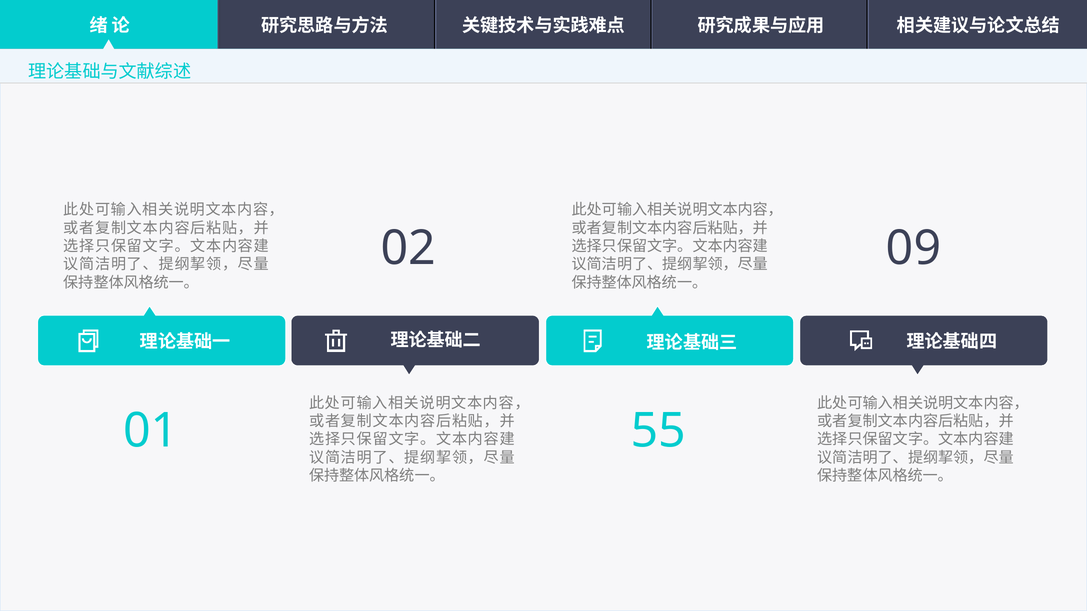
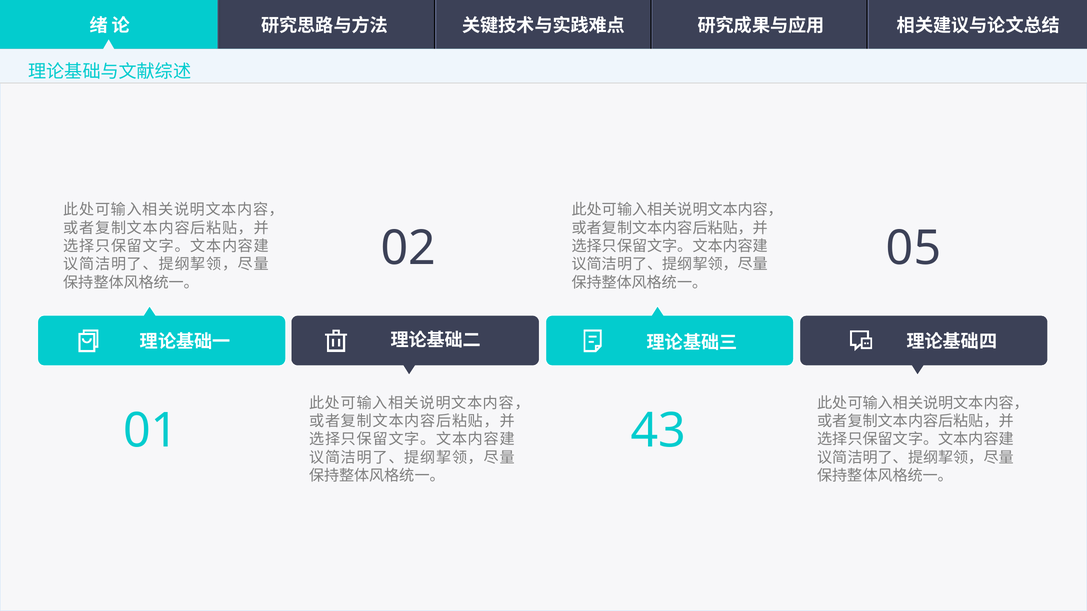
09: 09 -> 05 (914, 249)
55: 55 -> 43 (658, 431)
